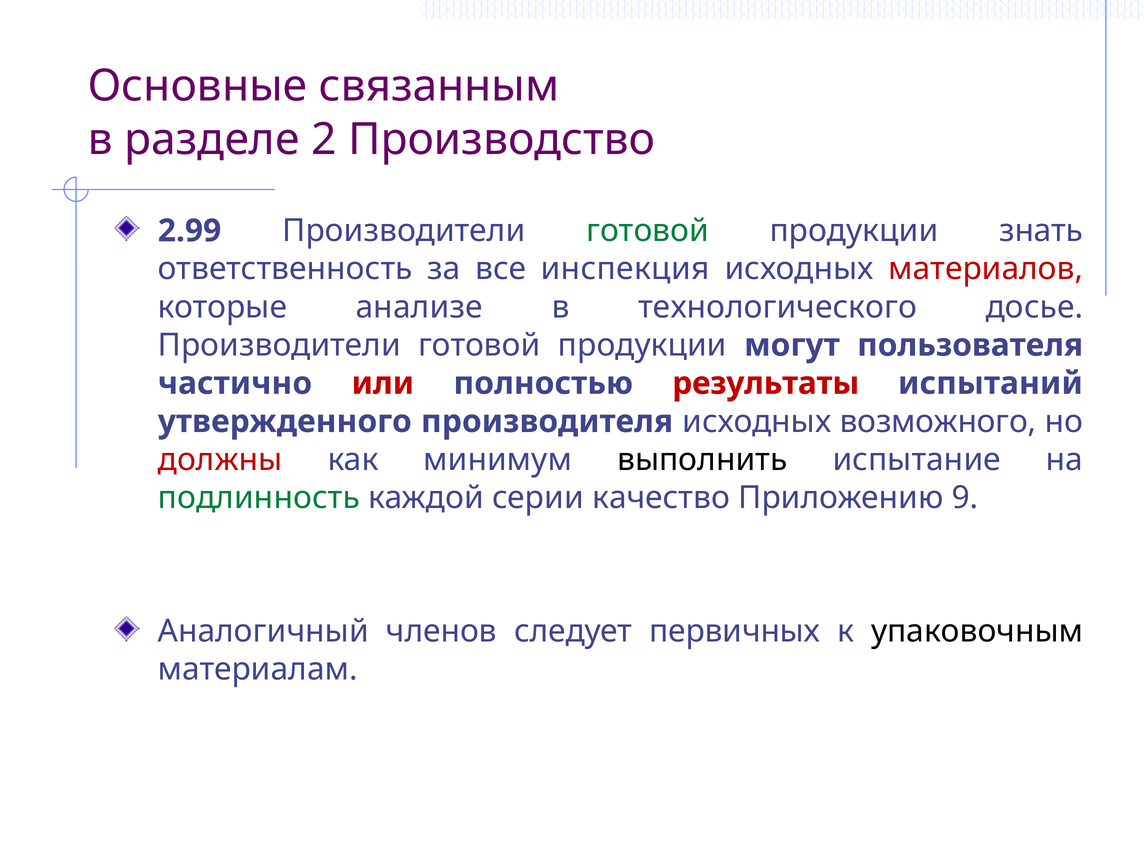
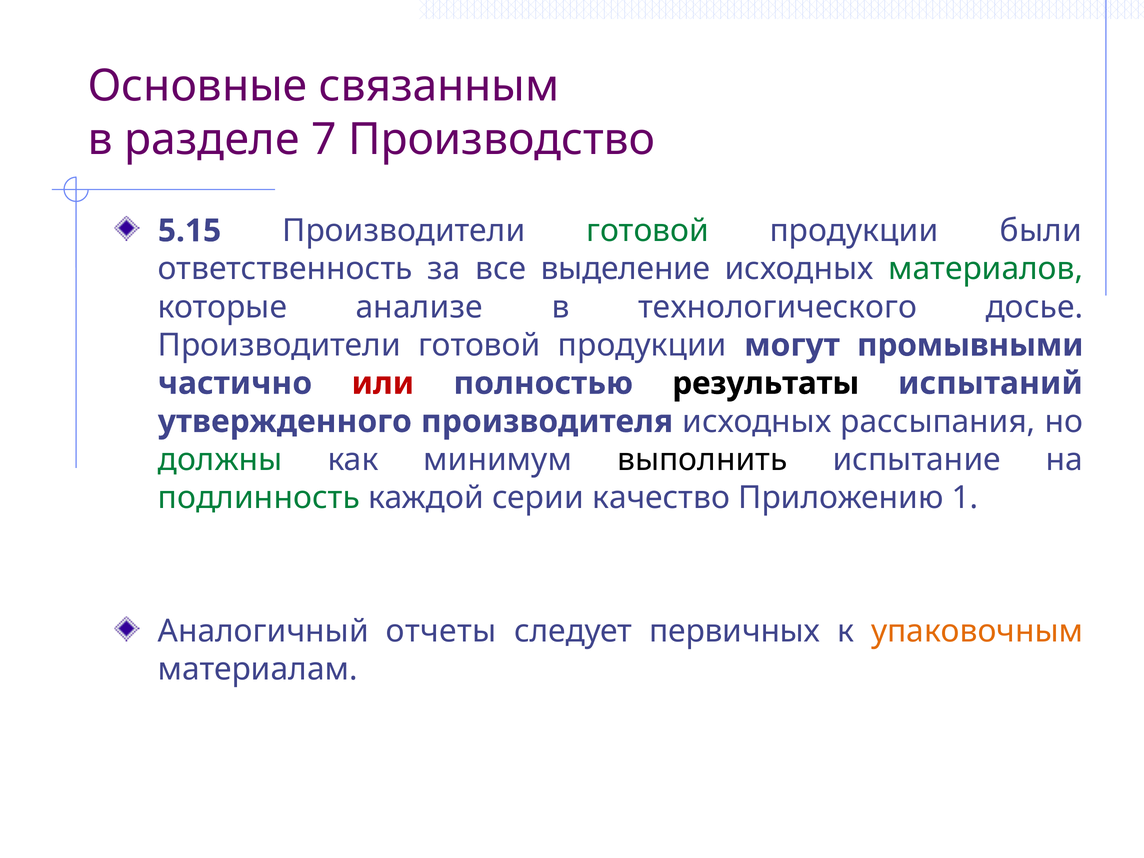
2: 2 -> 7 (324, 139)
2.99: 2.99 -> 5.15 (190, 231)
знать: знать -> были (1041, 231)
инспекция: инспекция -> выделение (625, 269)
материалов colour: red -> green (986, 269)
пользователя: пользователя -> промывными (970, 345)
результаты colour: red -> black (766, 383)
возможного: возможного -> рассыпания (938, 422)
должны colour: red -> green (220, 460)
9: 9 -> 1 (965, 498)
членов: членов -> отчеты (441, 631)
упаковочным colour: black -> orange (977, 631)
